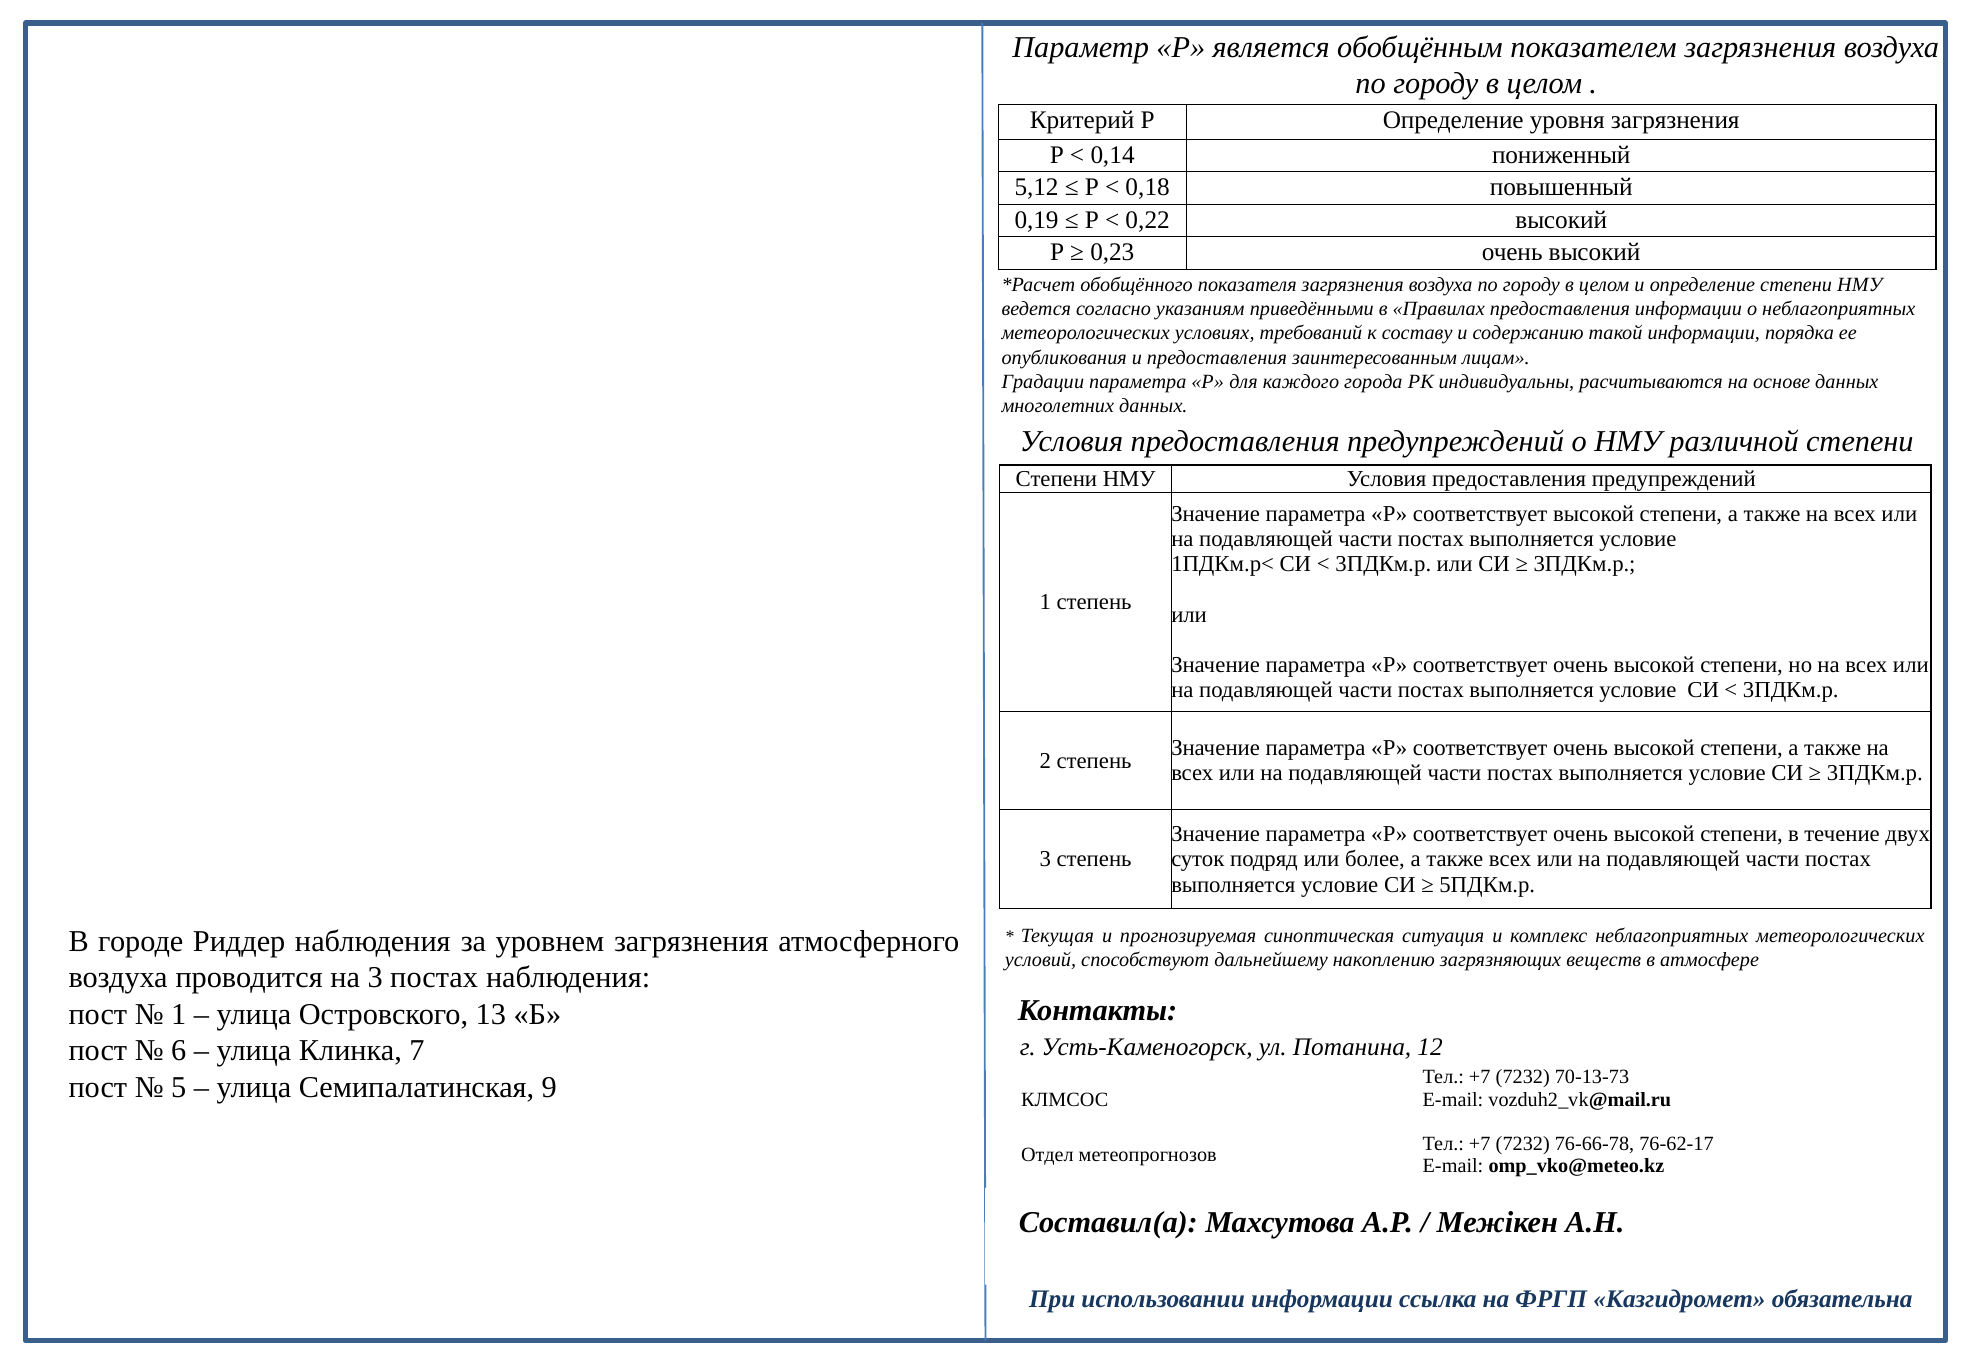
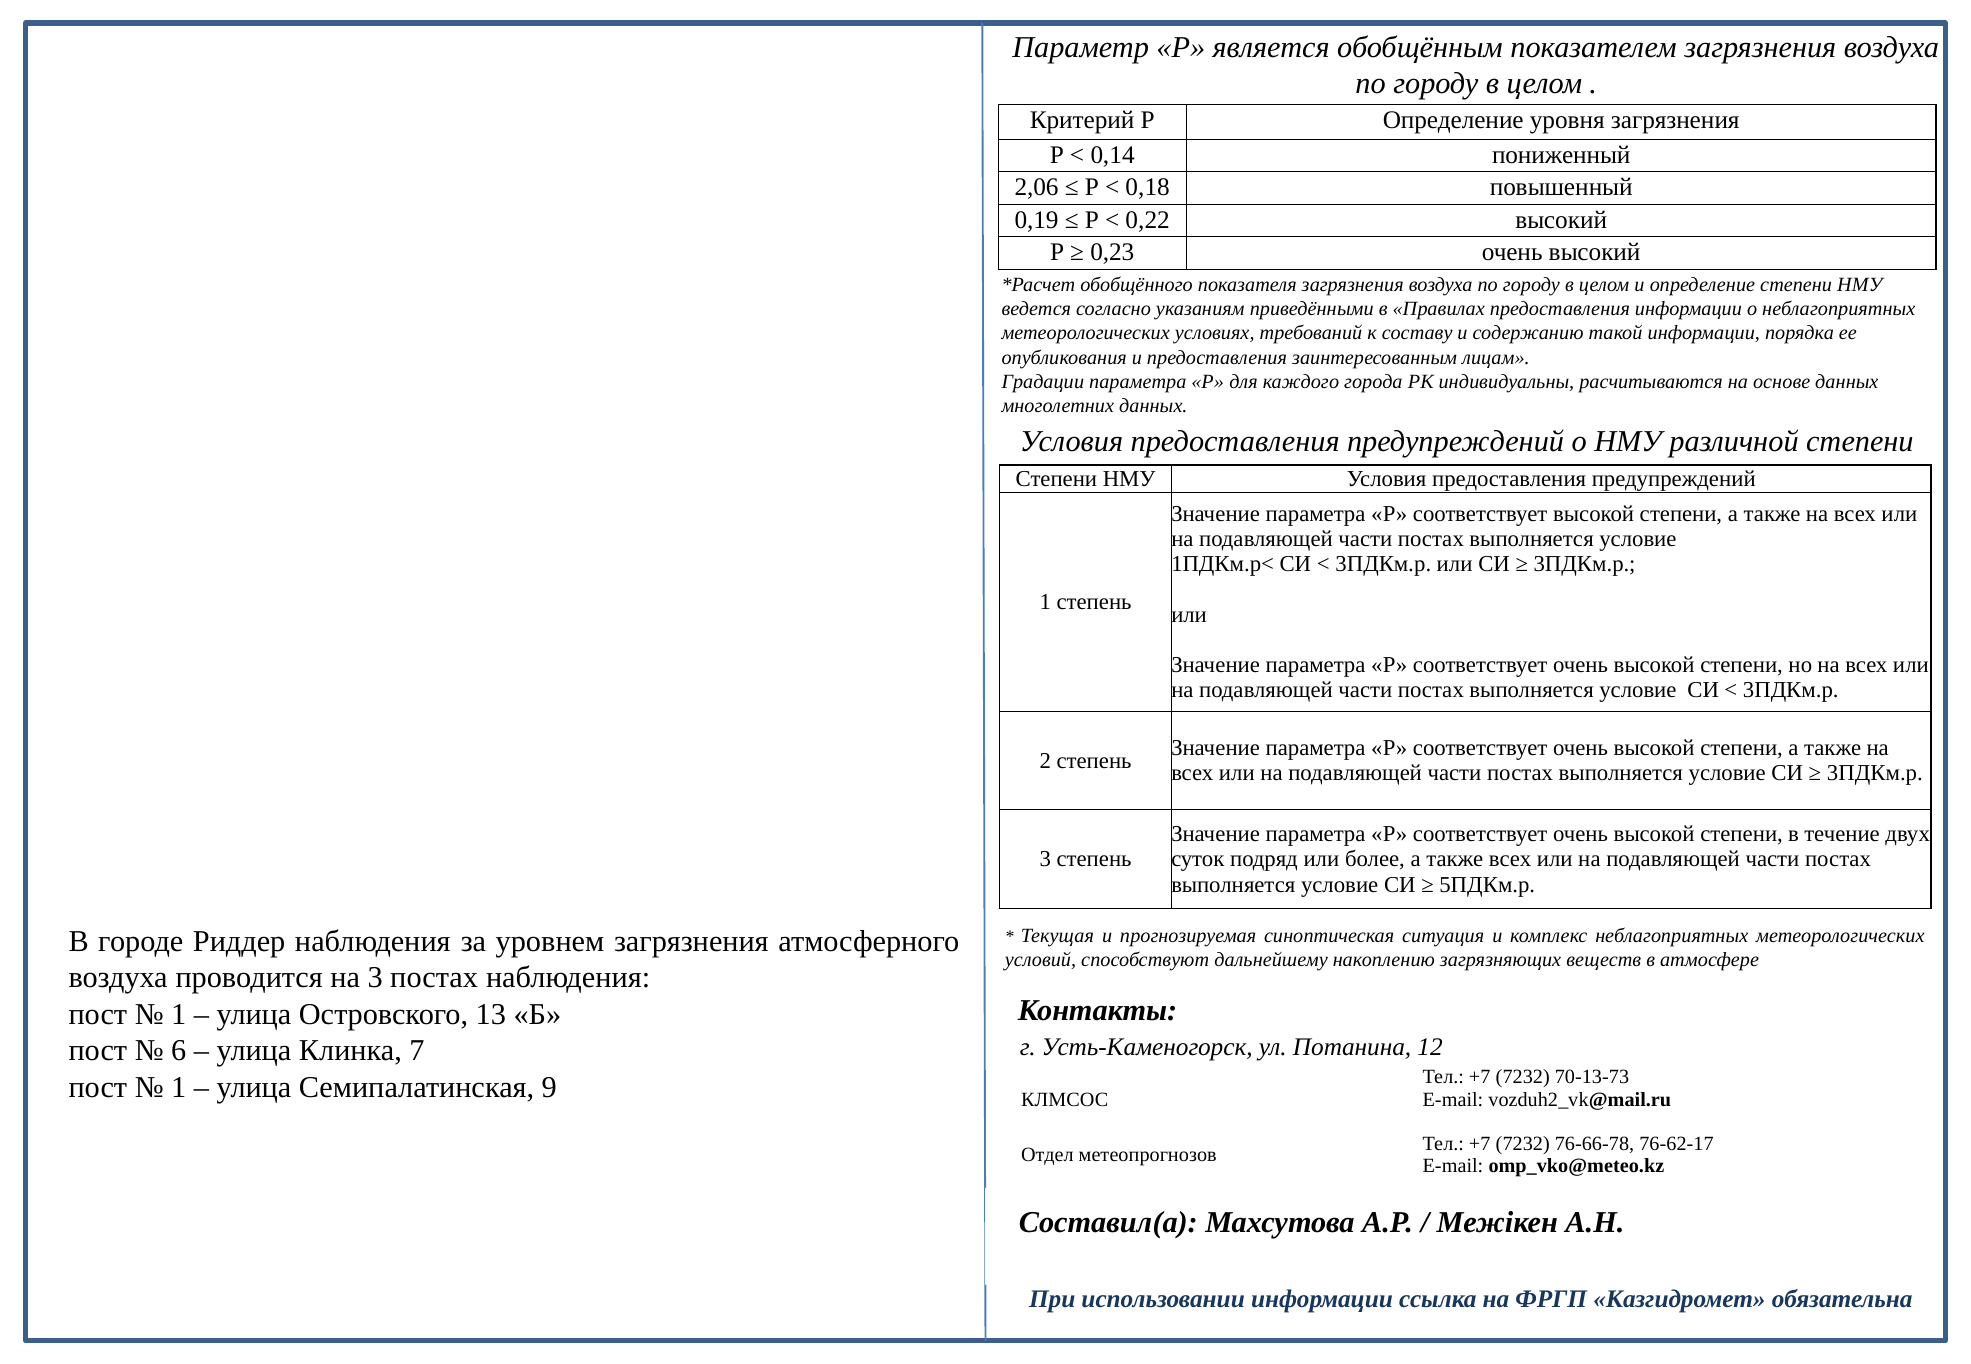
5,12: 5,12 -> 2,06 (1037, 188)
5: 5 -> 1 (179, 1087)
